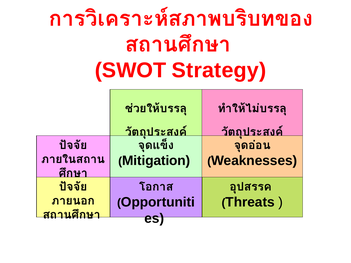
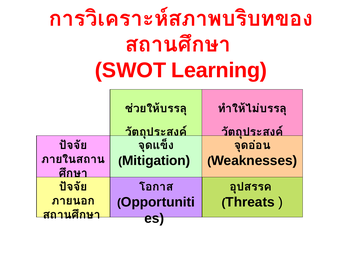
Strategy: Strategy -> Learning (219, 70)
